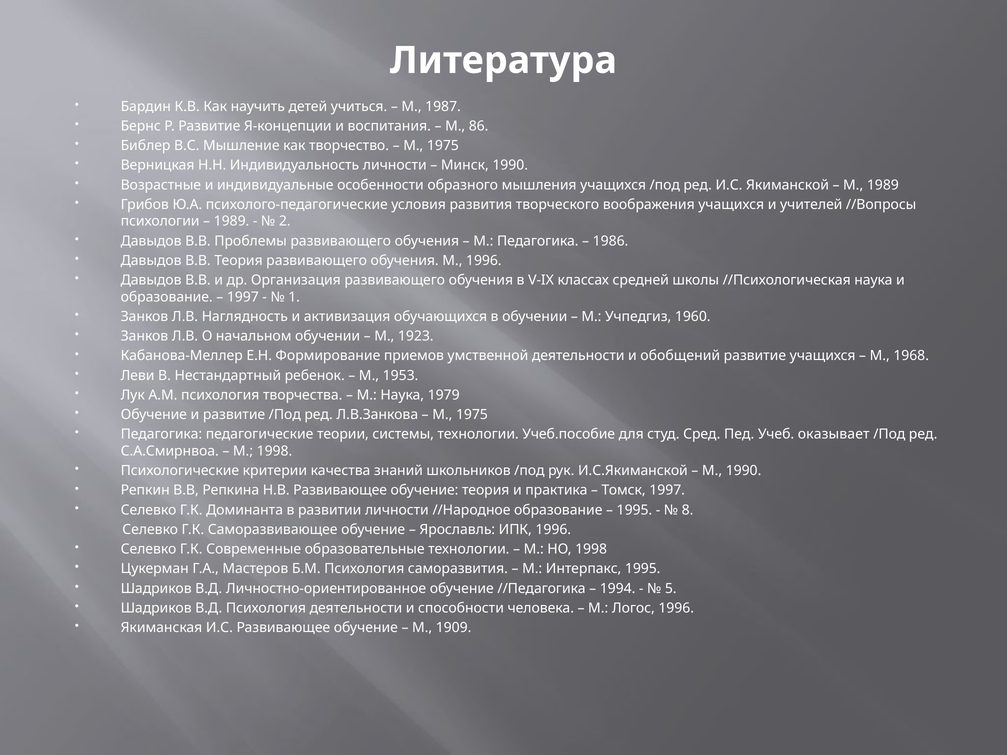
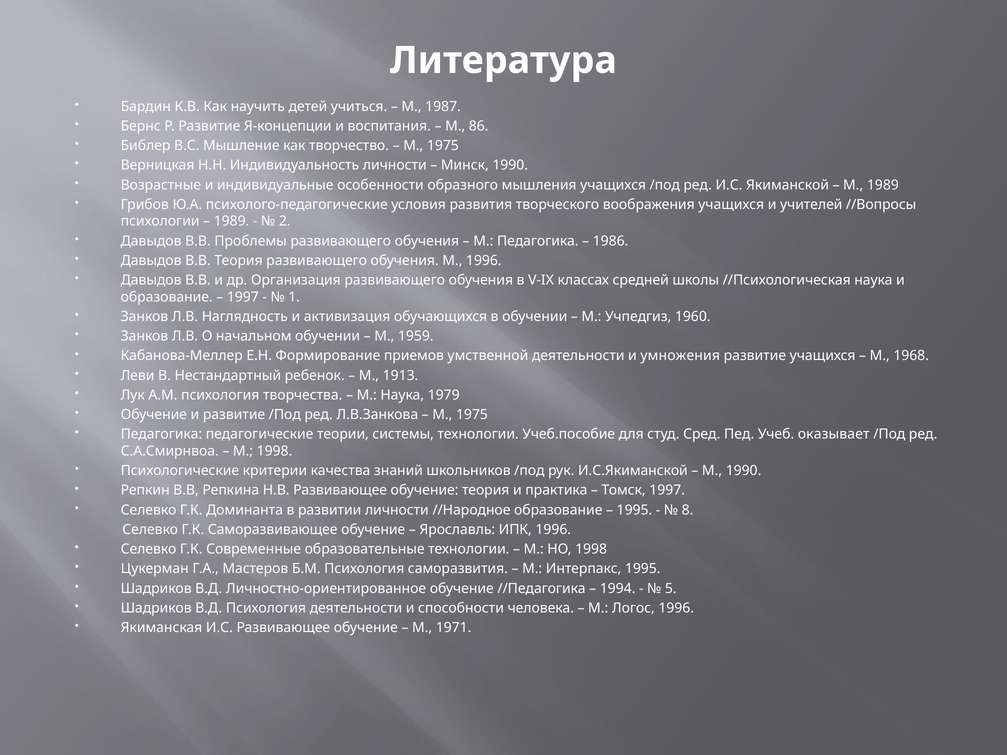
1923: 1923 -> 1959 (416, 336)
обобщений: обобщений -> умножения (680, 356)
1953: 1953 -> 1913 (401, 376)
1909: 1909 -> 1971 (454, 628)
